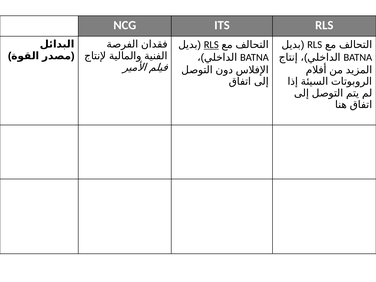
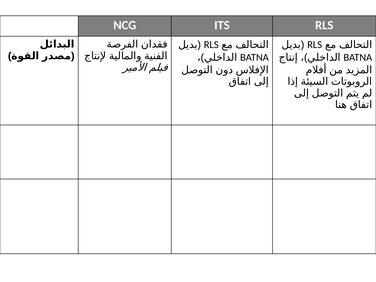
RLS underline: present -> none (211, 45)
